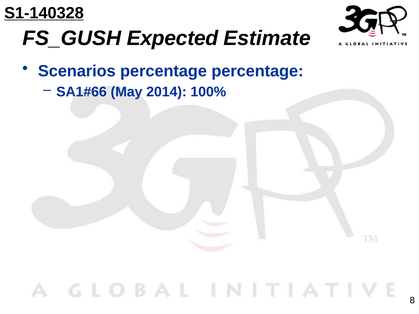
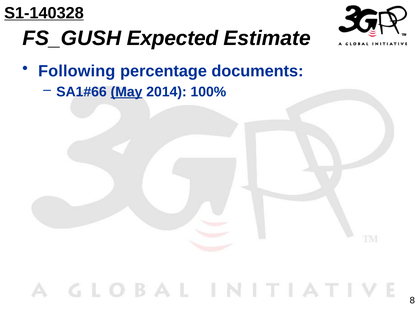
Scenarios: Scenarios -> Following (77, 71)
percentage percentage: percentage -> documents (257, 71)
May underline: none -> present (127, 92)
